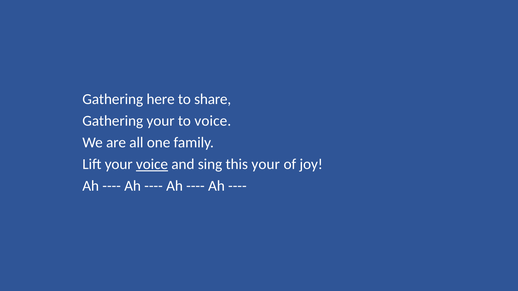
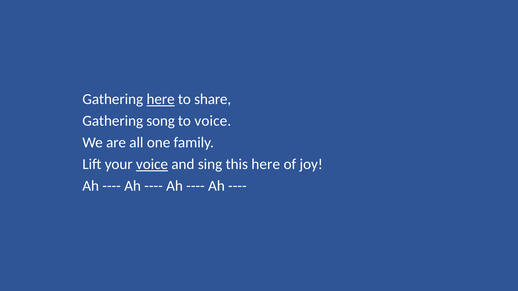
here underline: none -> present (161, 99)
Gathering your: your -> song (161, 121)
this your: your -> here (266, 165)
